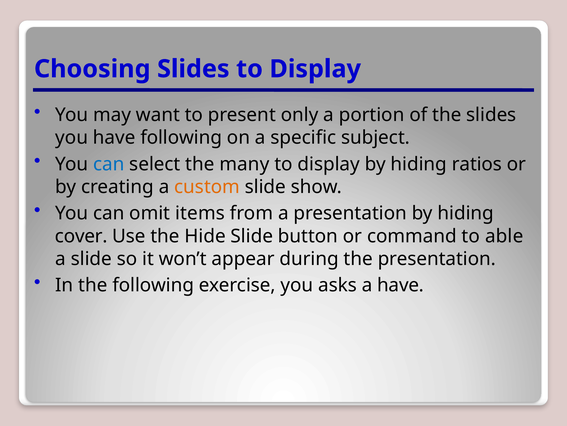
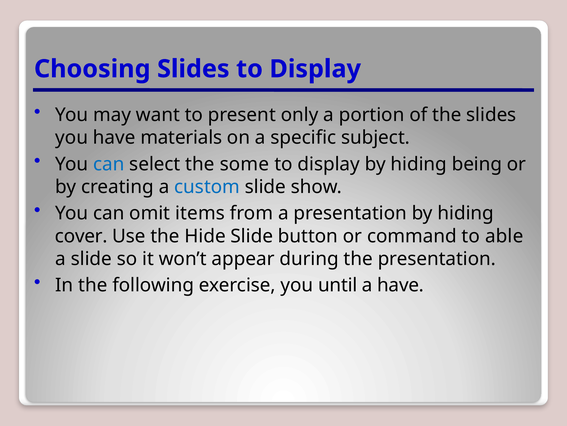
have following: following -> materials (181, 137)
many: many -> some (244, 164)
ratios: ratios -> being (477, 164)
custom colour: orange -> blue (207, 187)
asks: asks -> until (338, 285)
